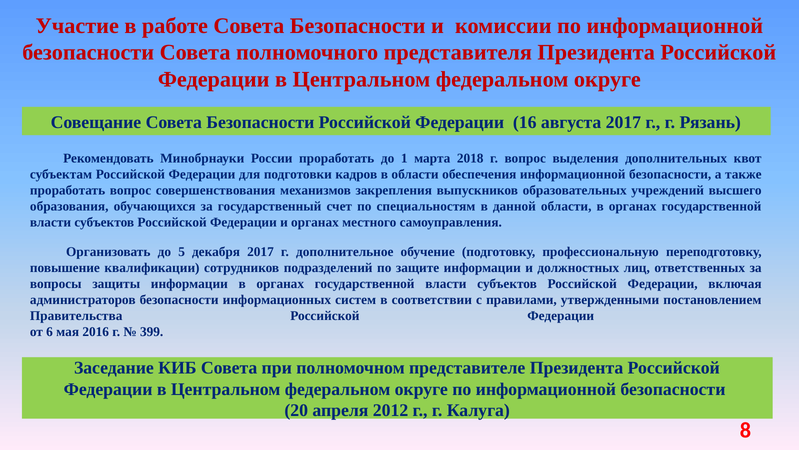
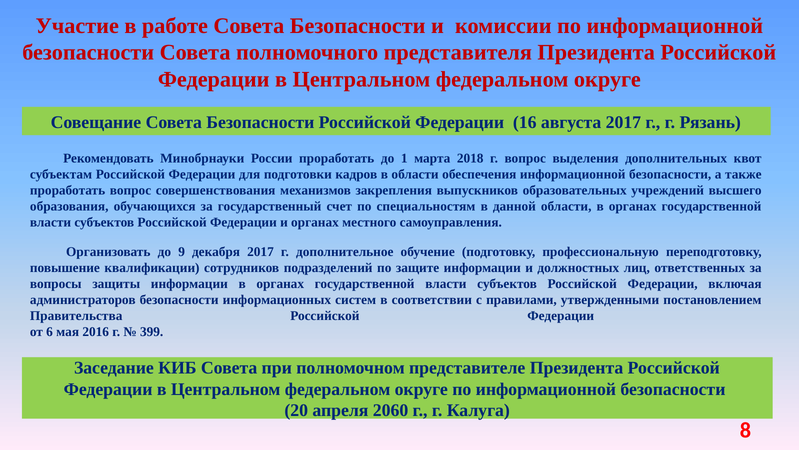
5: 5 -> 9 (182, 252)
2012: 2012 -> 2060 (391, 410)
